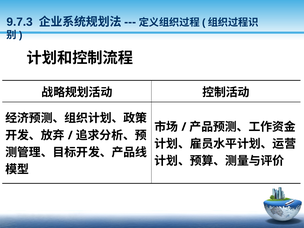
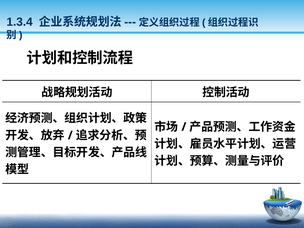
9.7.3: 9.7.3 -> 1.3.4 (20, 22)
